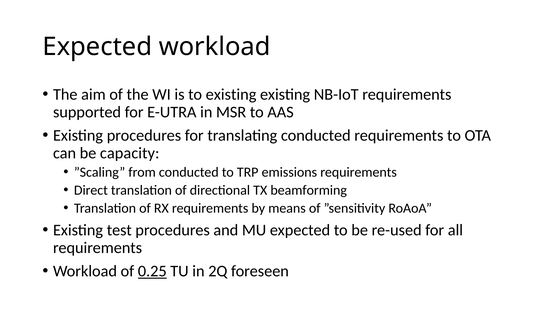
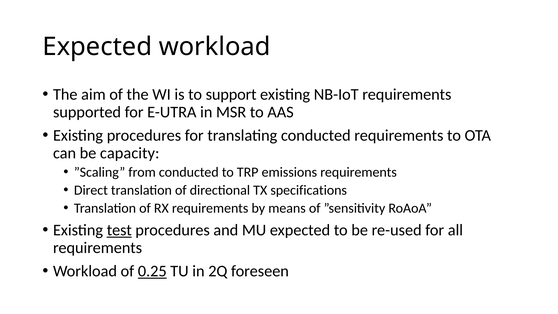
to existing: existing -> support (231, 94)
beamforming: beamforming -> specifications (309, 190)
test underline: none -> present (119, 230)
